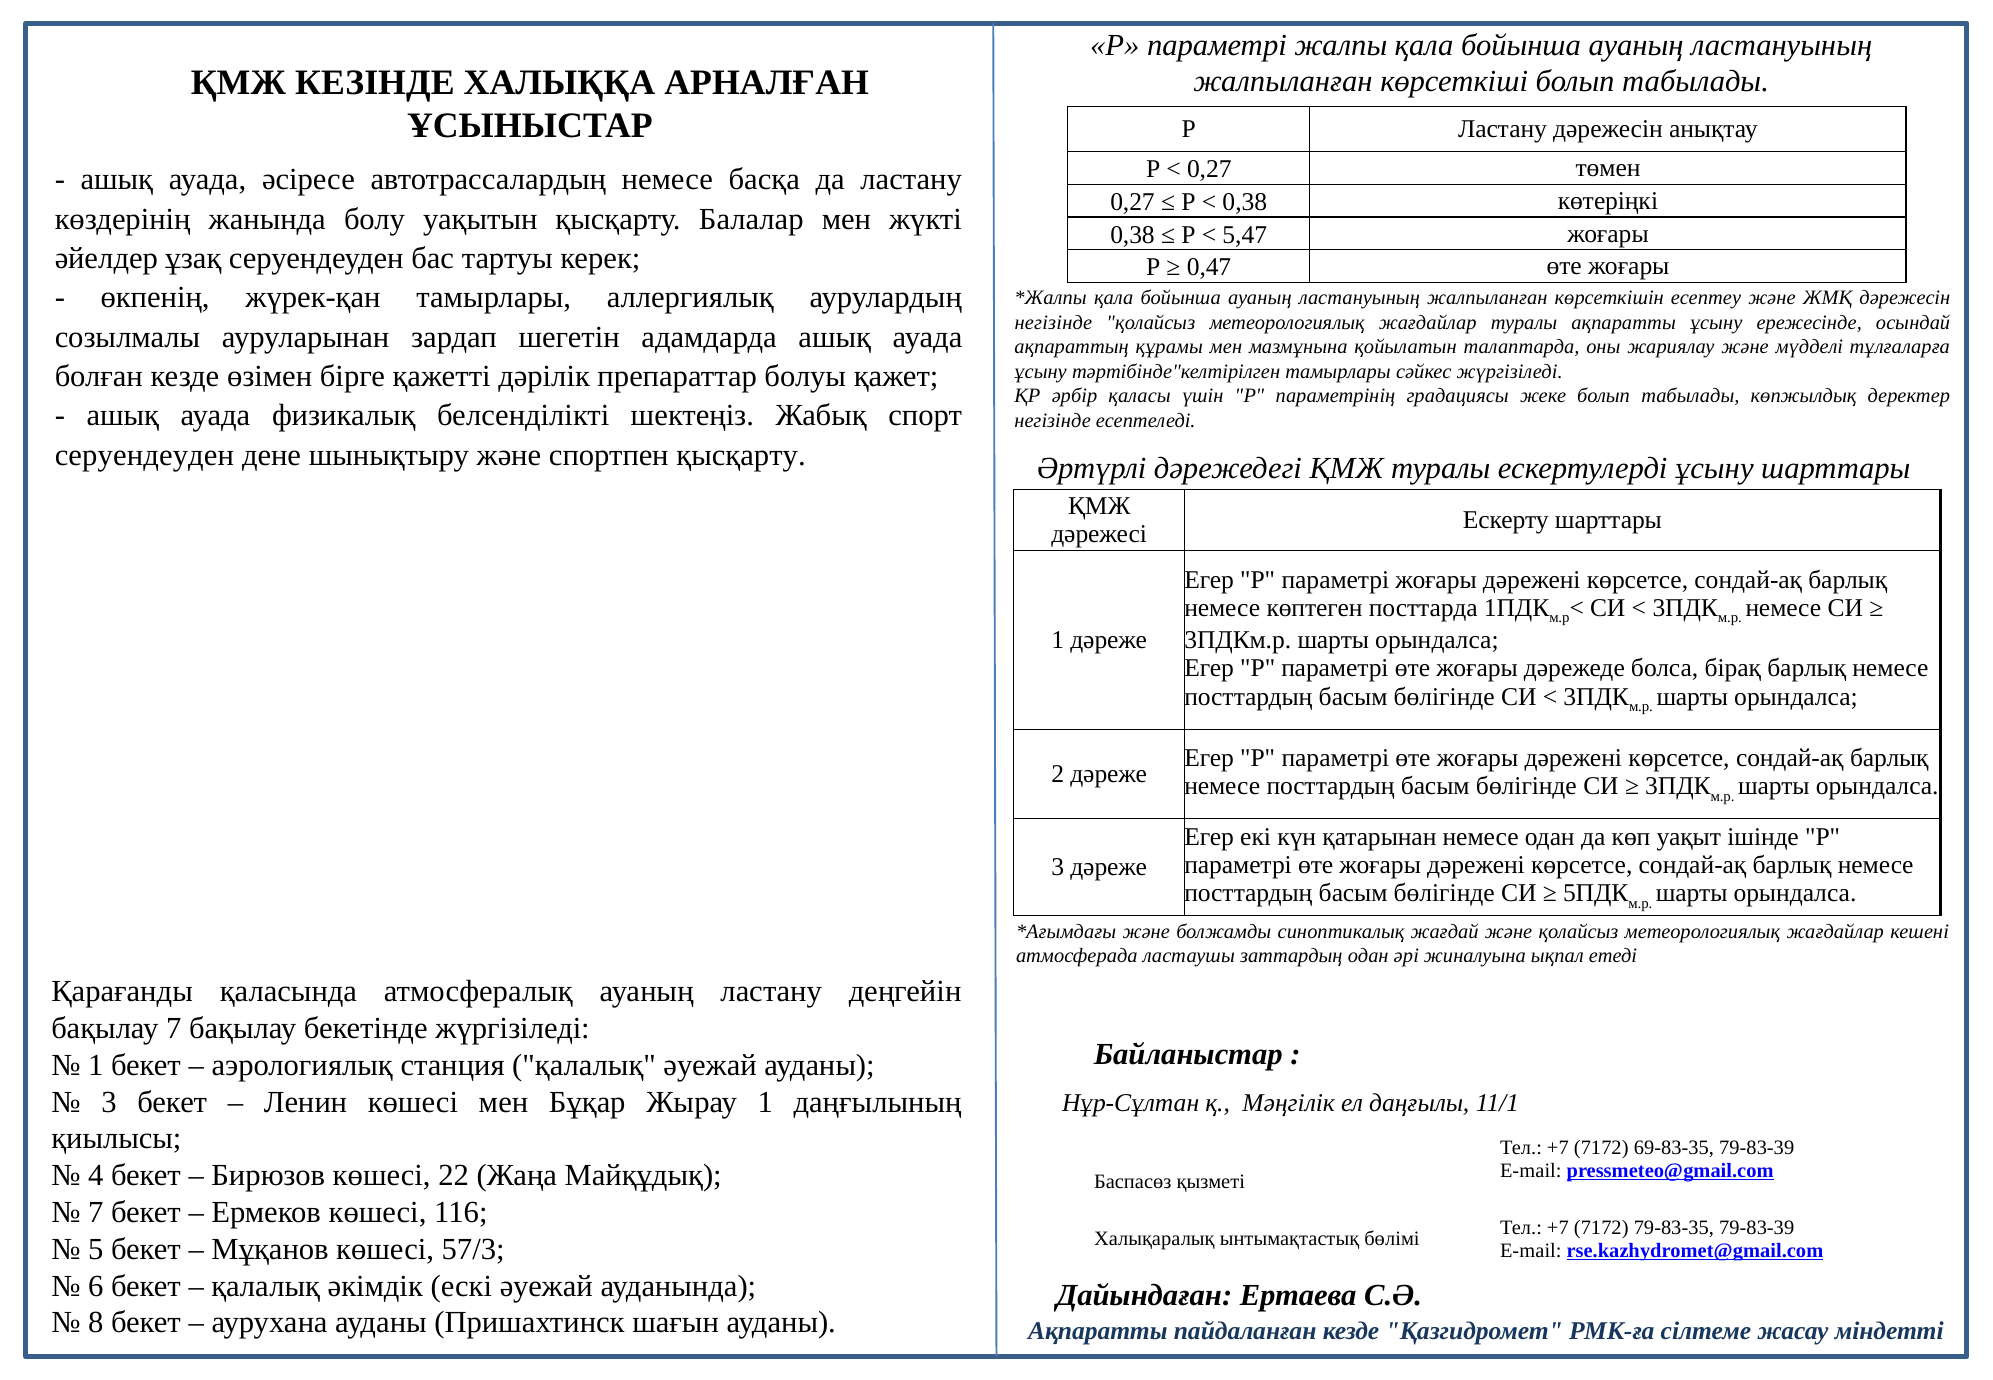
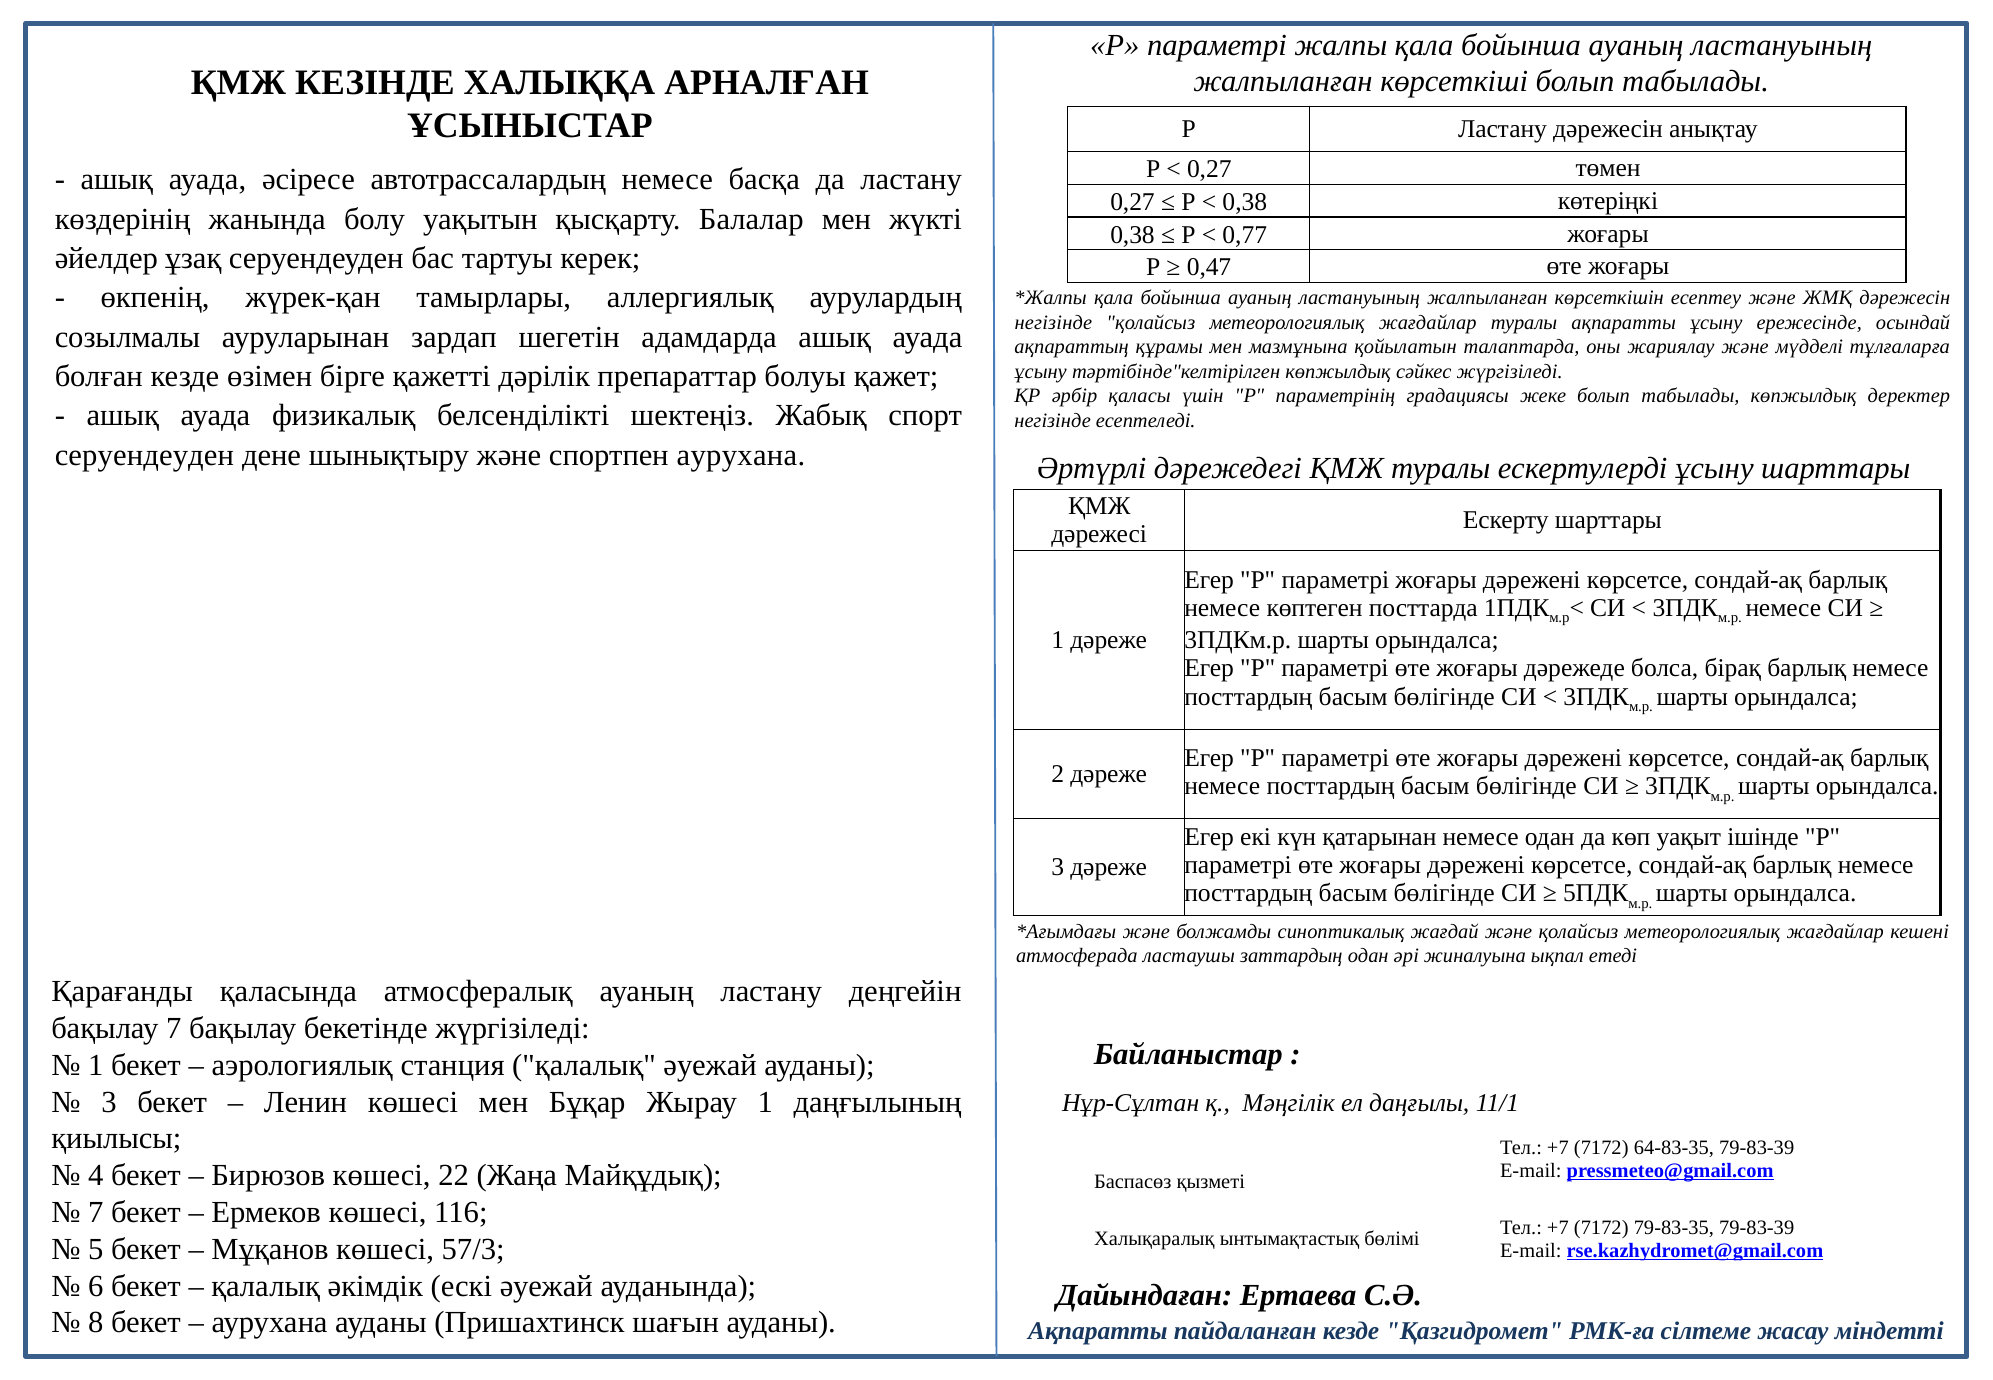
5,47: 5,47 -> 0,77 (1245, 235)
тәртібінде"келтірілген тамырлары: тамырлары -> көпжылдық (1338, 371)
спортпен қысқарту: қысқарту -> аурухана (741, 455)
69-83-35: 69-83-35 -> 64-83-35 (1674, 1148)
